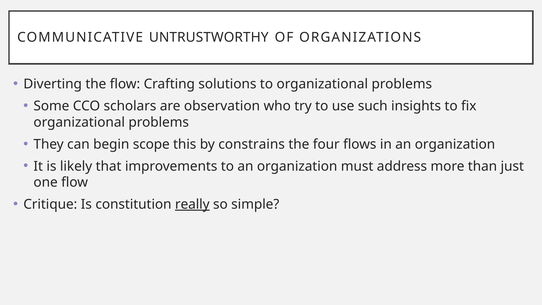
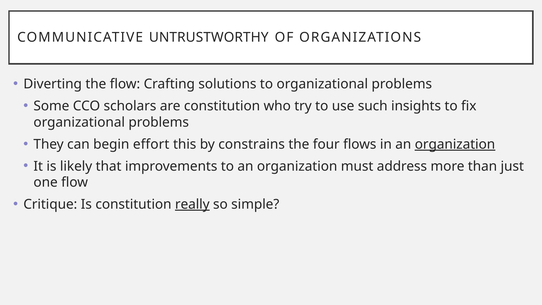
are observation: observation -> constitution (222, 106)
scope: scope -> effort (151, 144)
organization underline: none -> present (455, 144)
